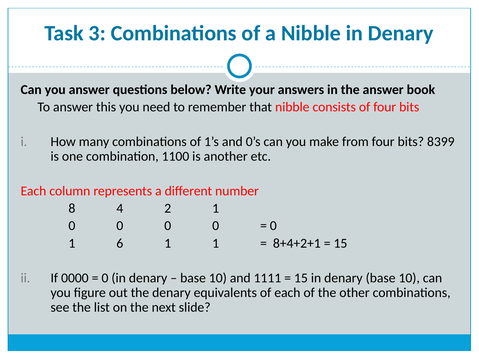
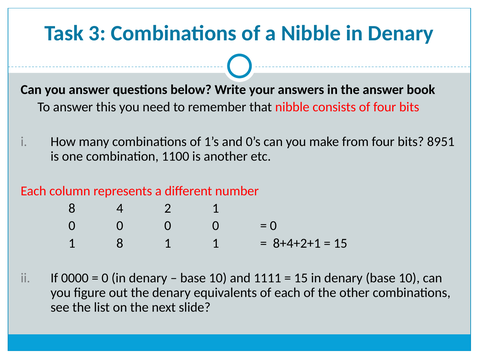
8399: 8399 -> 8951 (441, 142)
1 6: 6 -> 8 (120, 243)
